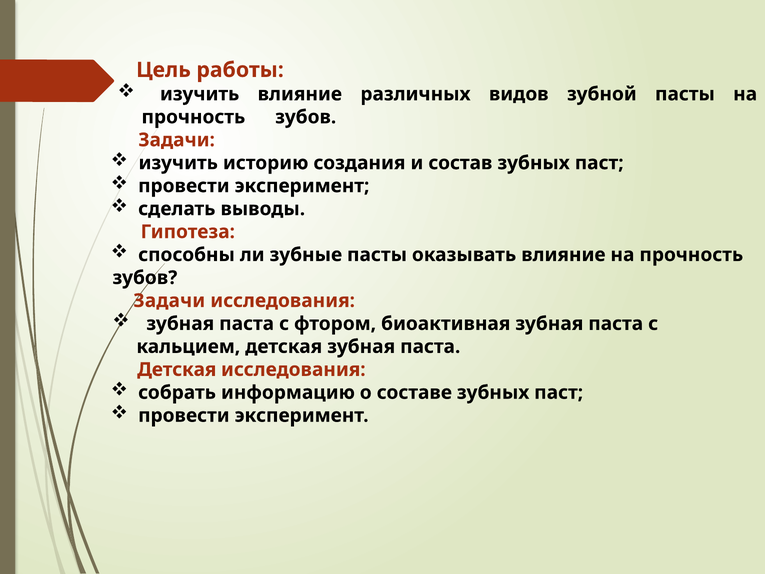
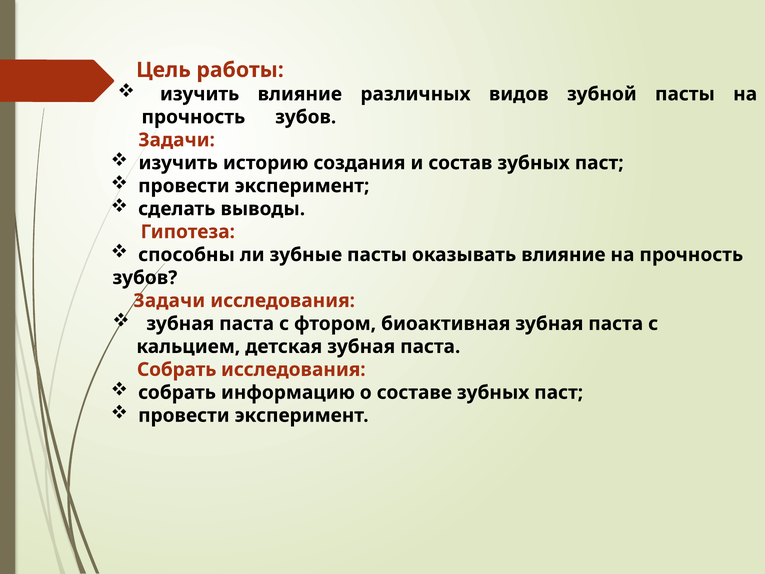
Детская: Детская -> Собрать (177, 369)
